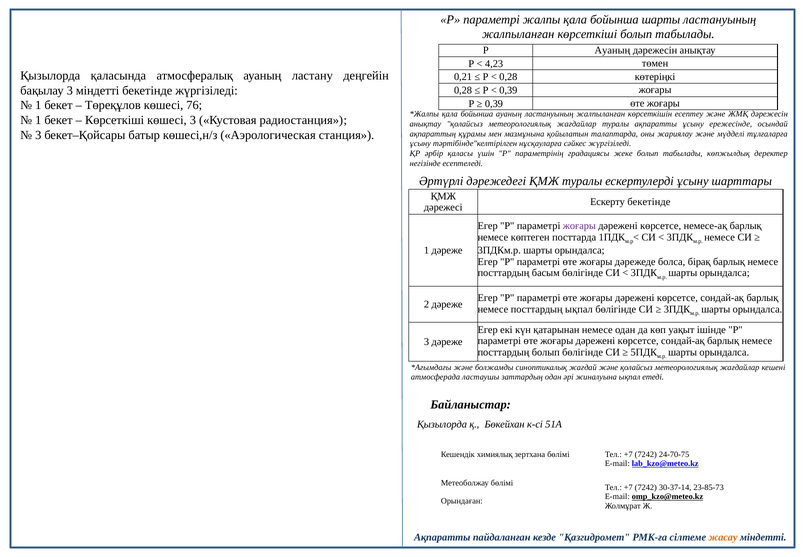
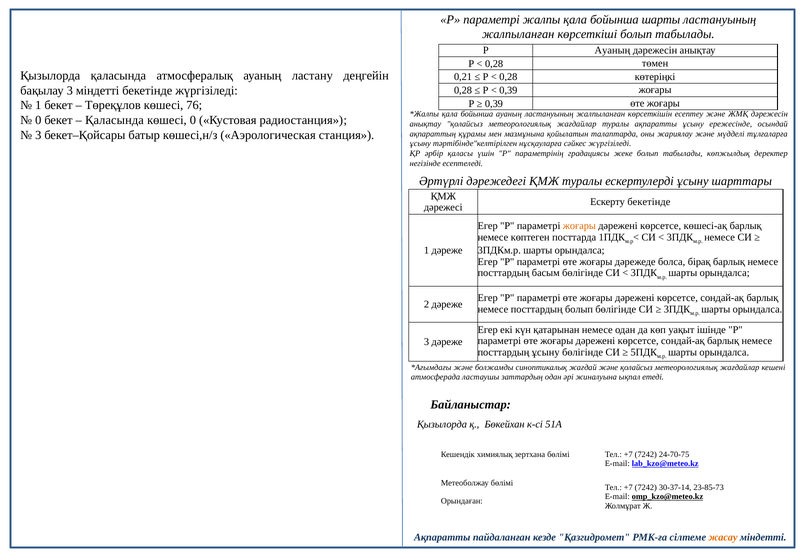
4,23: 4,23 -> 0,28 (494, 64)
1: 1 -> 0 (38, 120)
Көрсеткіші: Көрсеткіші -> Қаласында (115, 120)
көшесі 3: 3 -> 0 (193, 120)
жоғары colour: purple -> orange (579, 226)
немесе-ақ: немесе-ақ -> көшесі-ақ (705, 226)
посттардың ықпал: ықпал -> болып (579, 309)
посттардың болып: болып -> ұсыну (546, 353)
